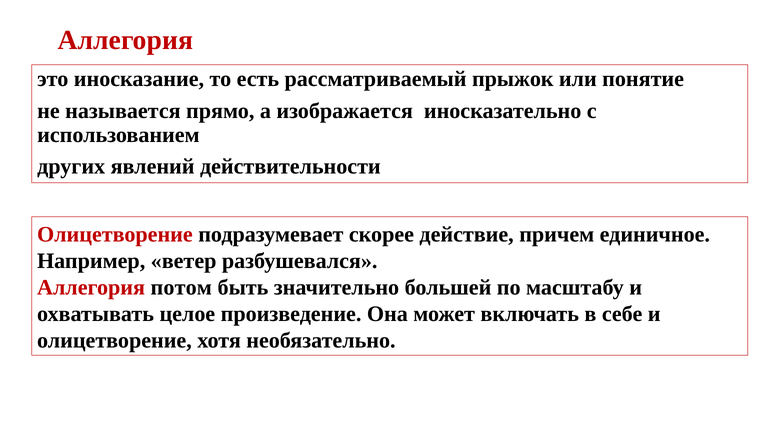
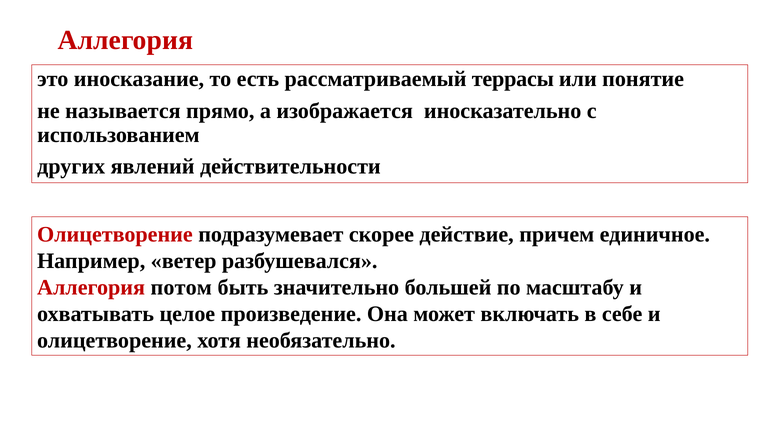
прыжок: прыжок -> террасы (513, 79)
